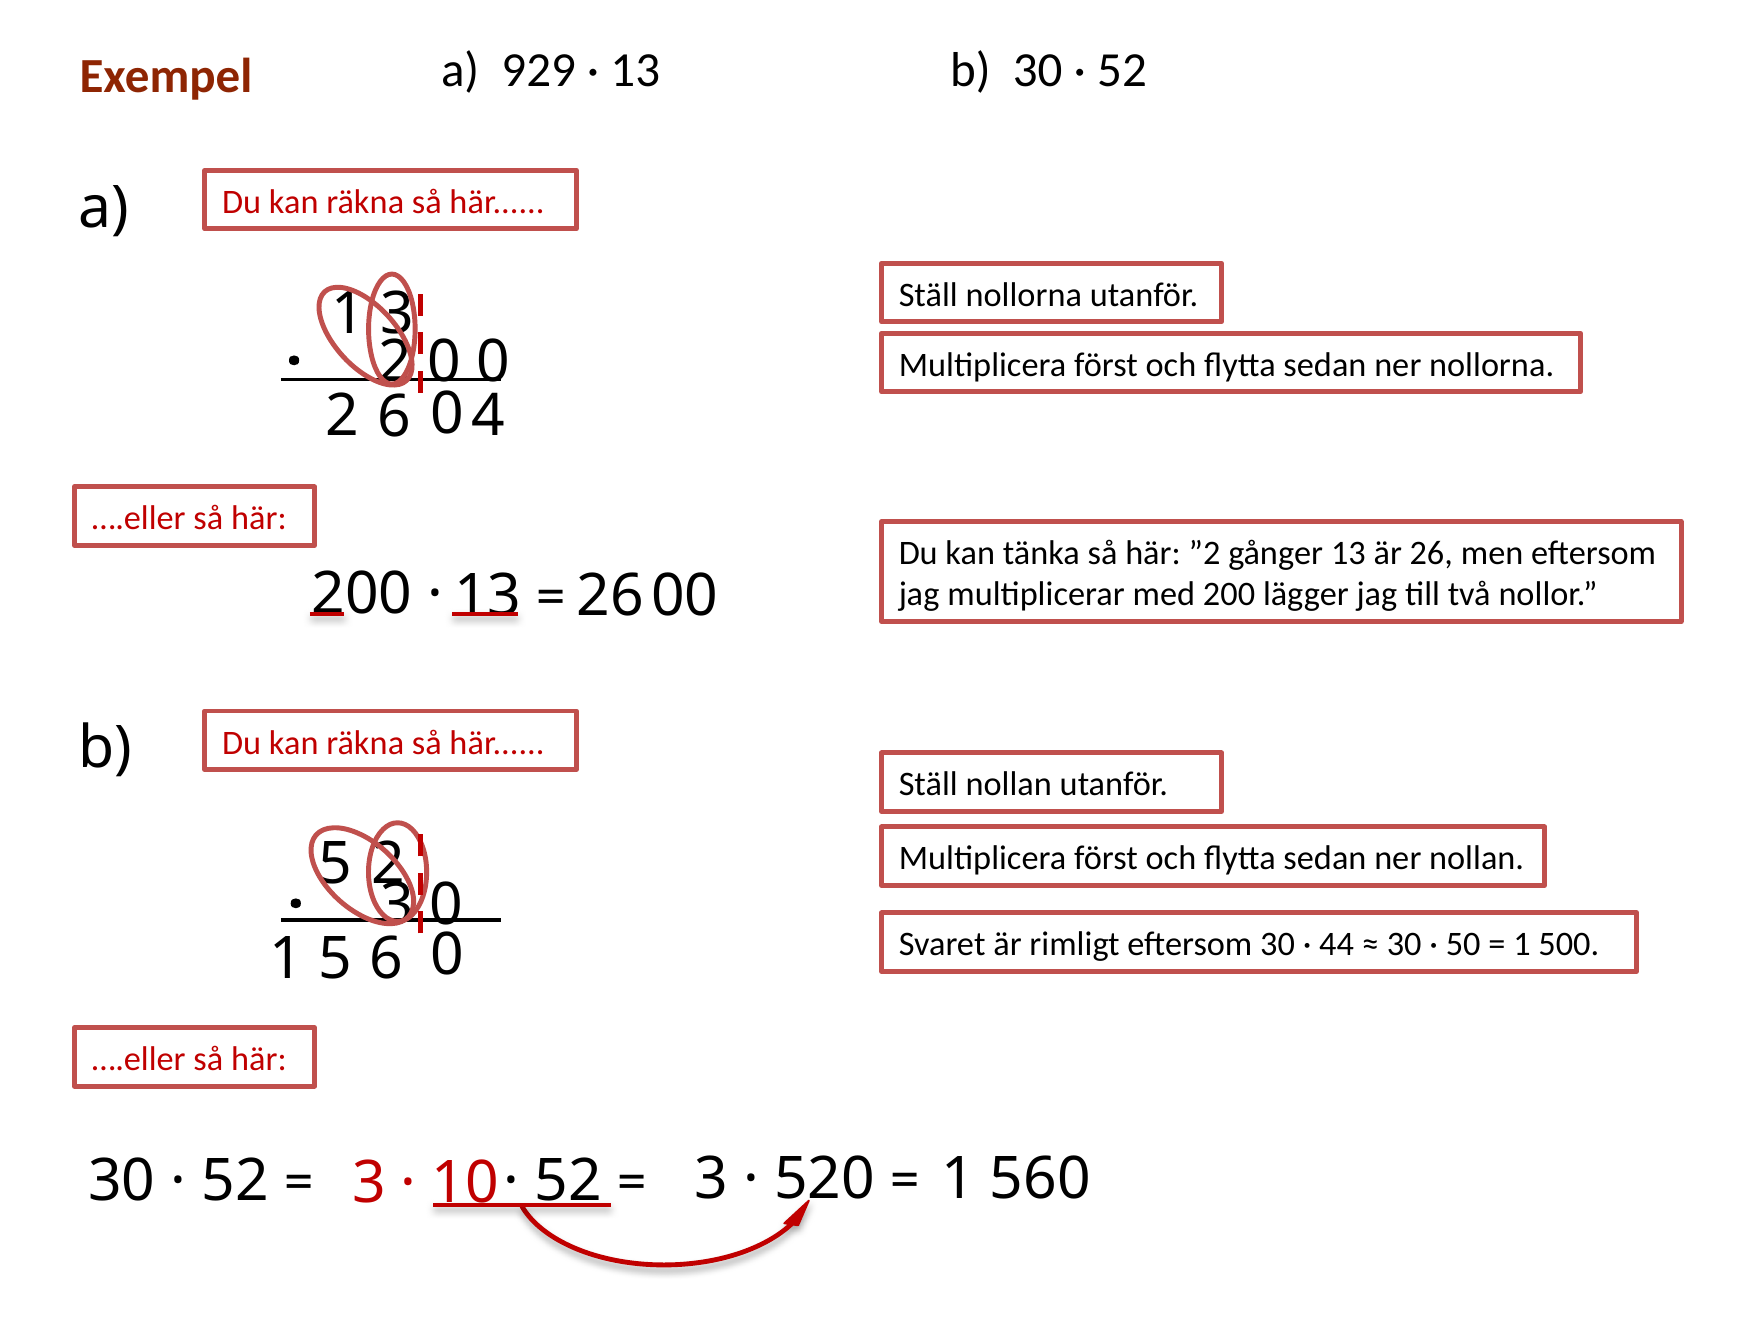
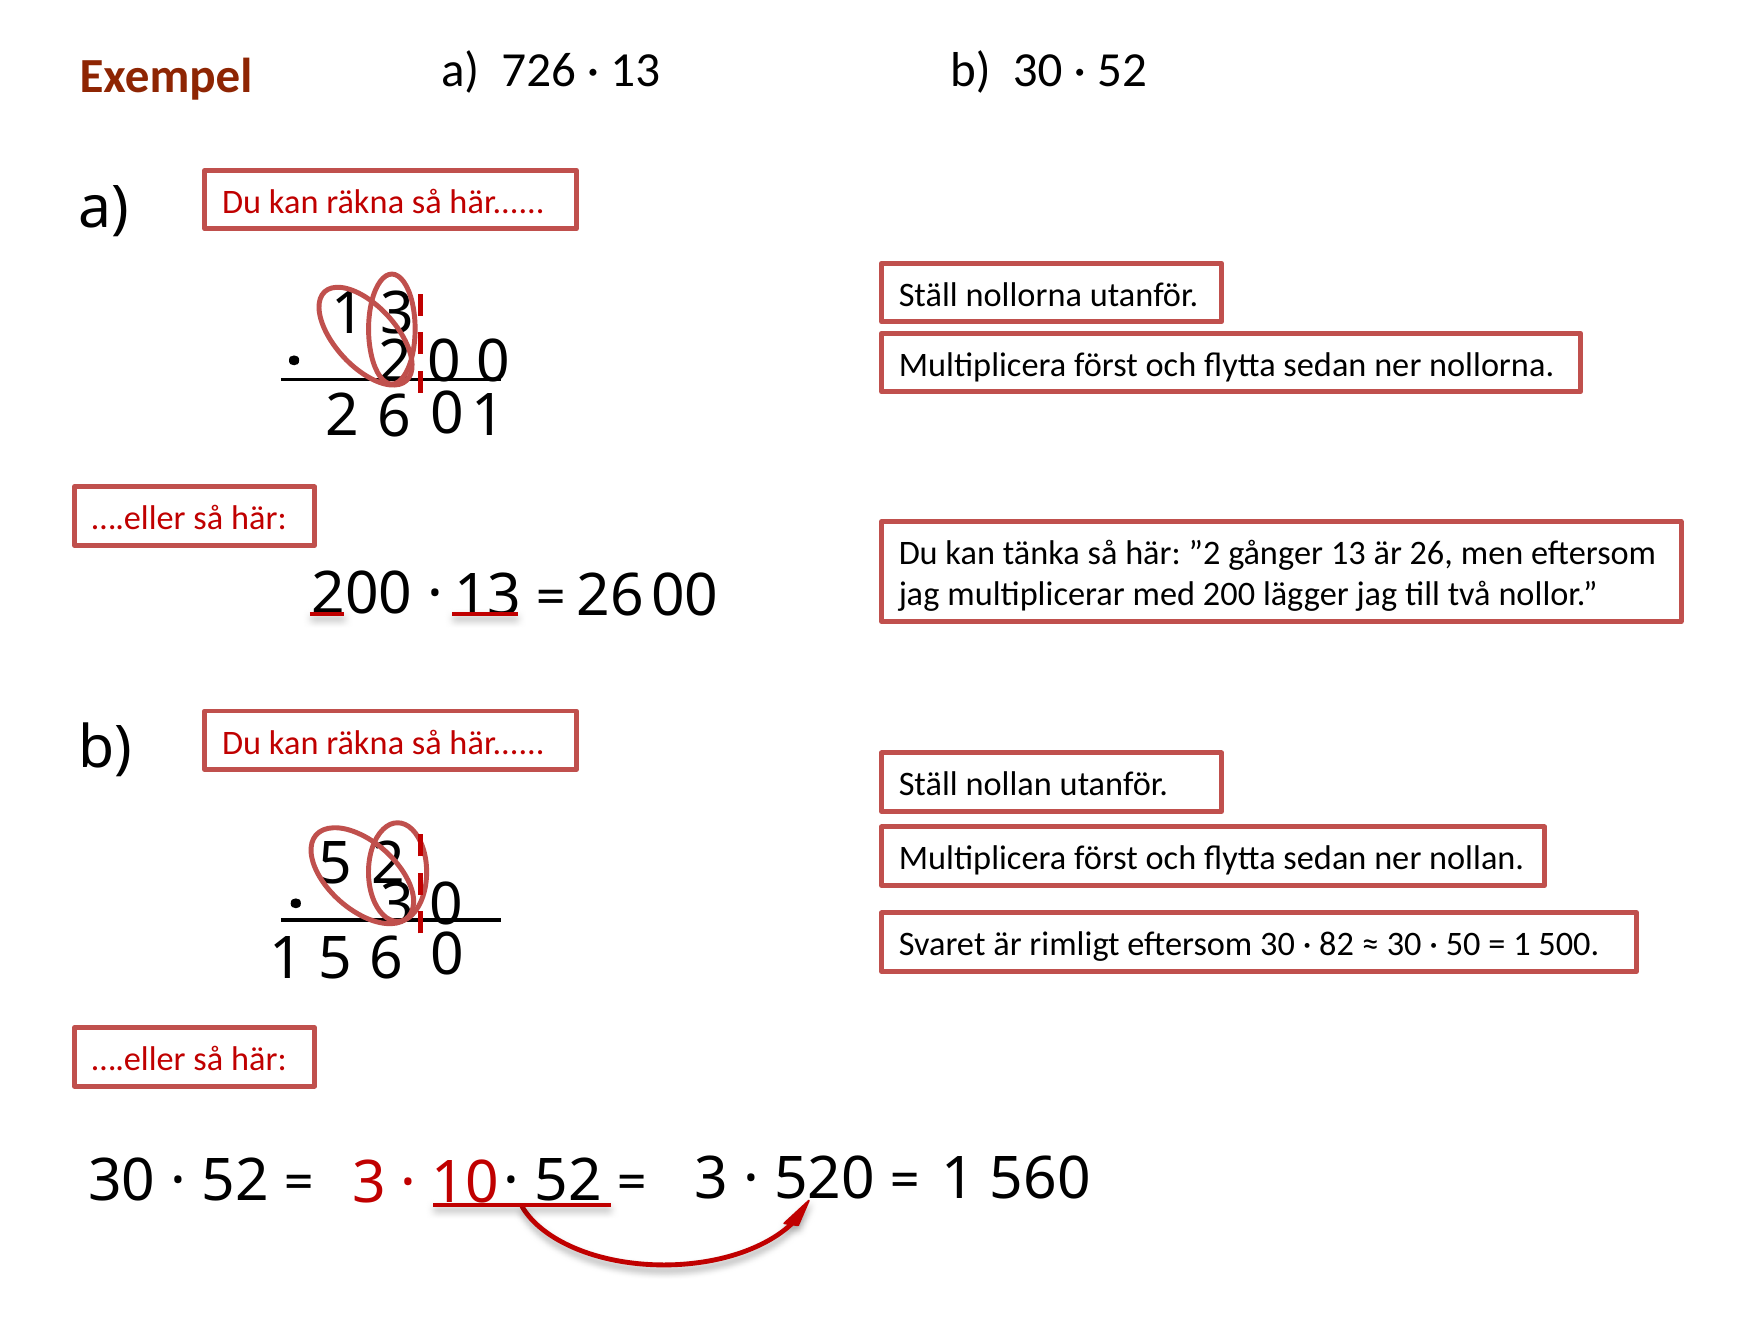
929: 929 -> 726 (539, 70)
2 4: 4 -> 1 (489, 416)
44: 44 -> 82 (1337, 944)
